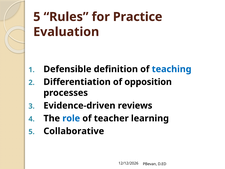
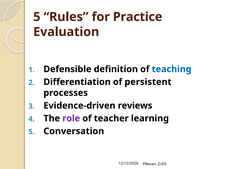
opposition: opposition -> persistent (148, 82)
role colour: blue -> purple (71, 118)
Collaborative: Collaborative -> Conversation (74, 131)
